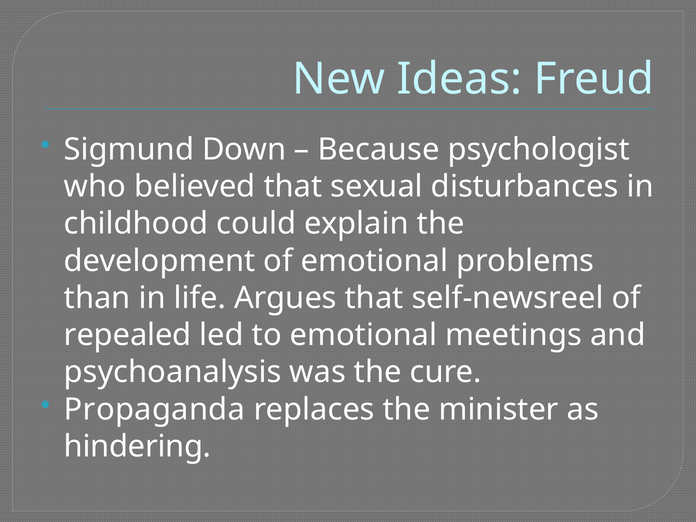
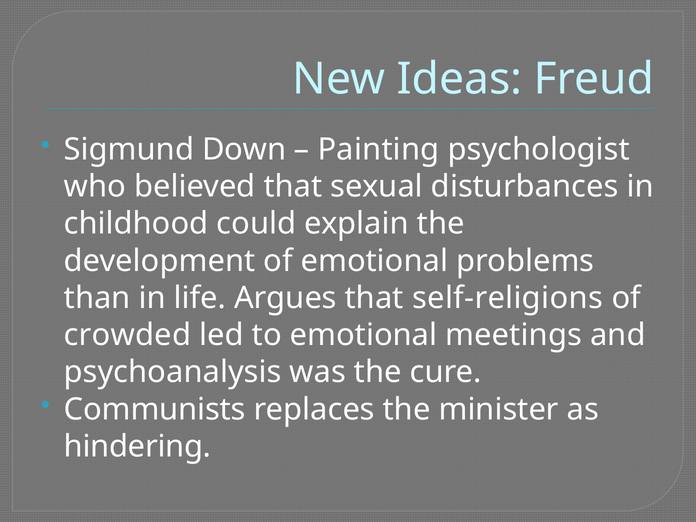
Because: Because -> Painting (378, 149)
self-newsreel: self-newsreel -> self-religions (508, 298)
repealed: repealed -> crowded (127, 335)
Propaganda: Propaganda -> Communists (155, 409)
